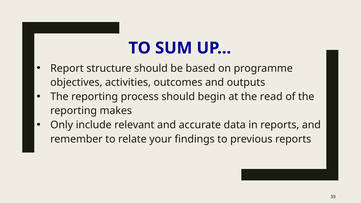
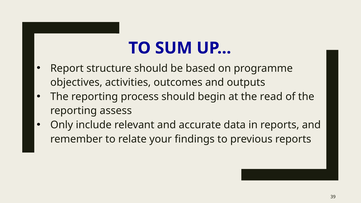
makes: makes -> assess (116, 111)
